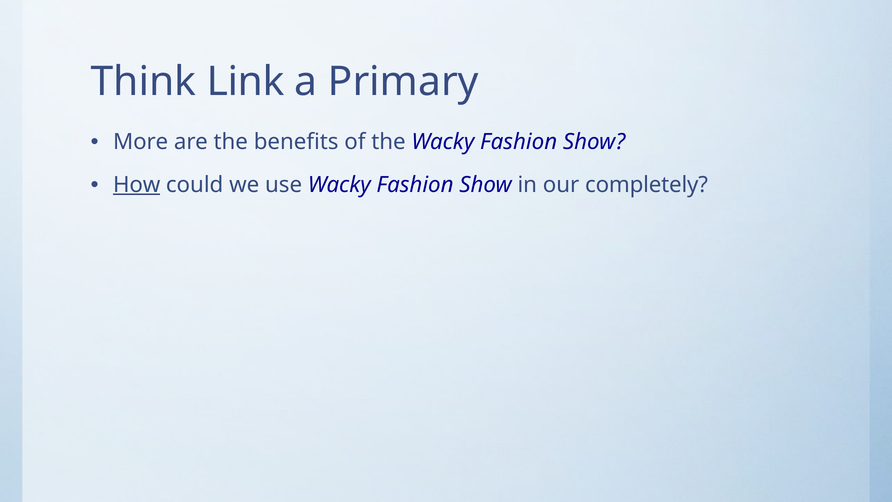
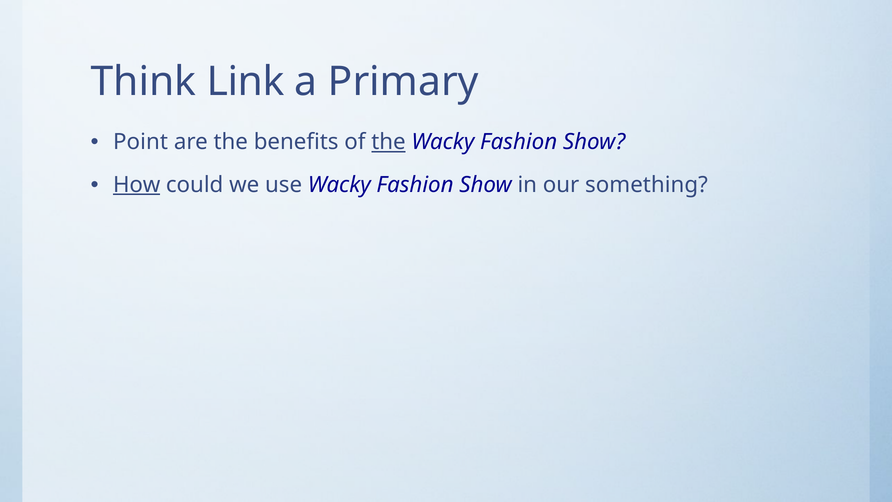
More: More -> Point (140, 142)
the underline: none -> present (388, 142)
completely: completely -> something (646, 185)
